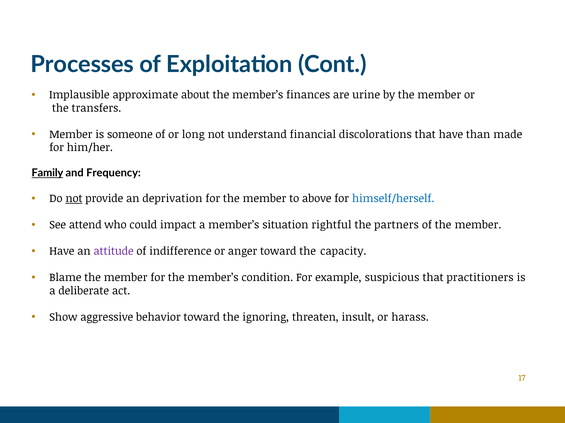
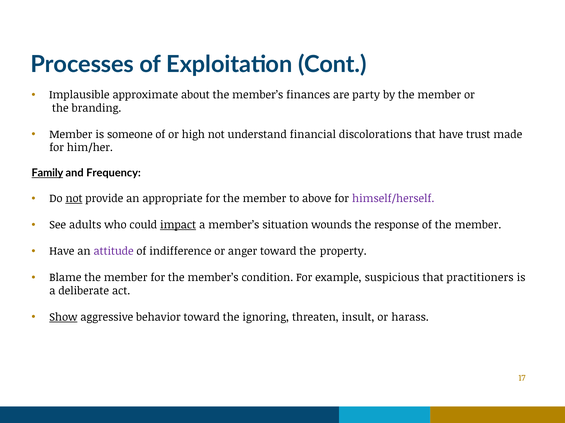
urine: urine -> party (366, 95)
transfers: transfers -> branding (96, 108)
long: long -> high (193, 135)
than: than -> trust (478, 135)
deprivation: deprivation -> appropriate (172, 199)
himself/herself colour: blue -> purple (393, 199)
attend: attend -> adults (85, 225)
impact underline: none -> present (178, 225)
rightful: rightful -> wounds (332, 225)
partners: partners -> response (397, 225)
capacity: capacity -> property (343, 252)
Show underline: none -> present (63, 318)
